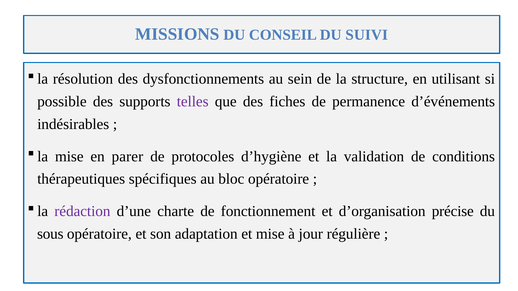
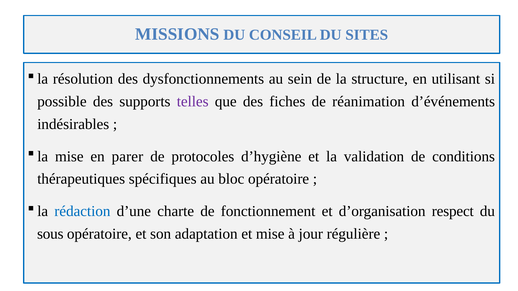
SUIVI: SUIVI -> SITES (367, 35)
permanence: permanence -> réanimation (369, 102)
rédaction colour: purple -> blue (82, 212)
précise: précise -> respect (453, 212)
